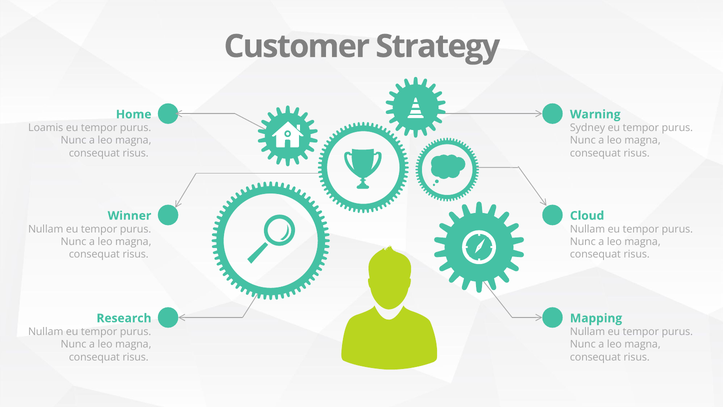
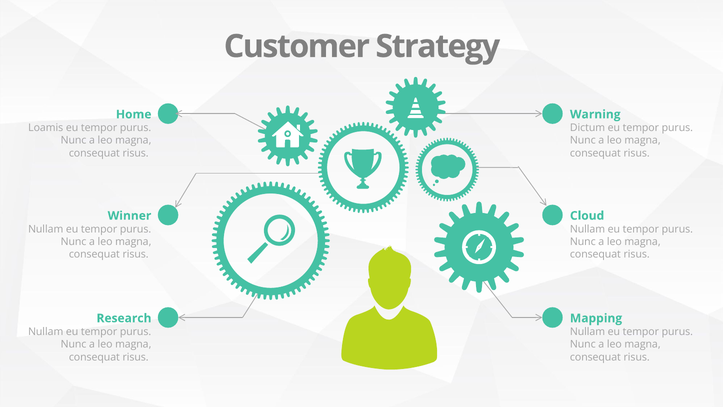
Sydney: Sydney -> Dictum (588, 128)
